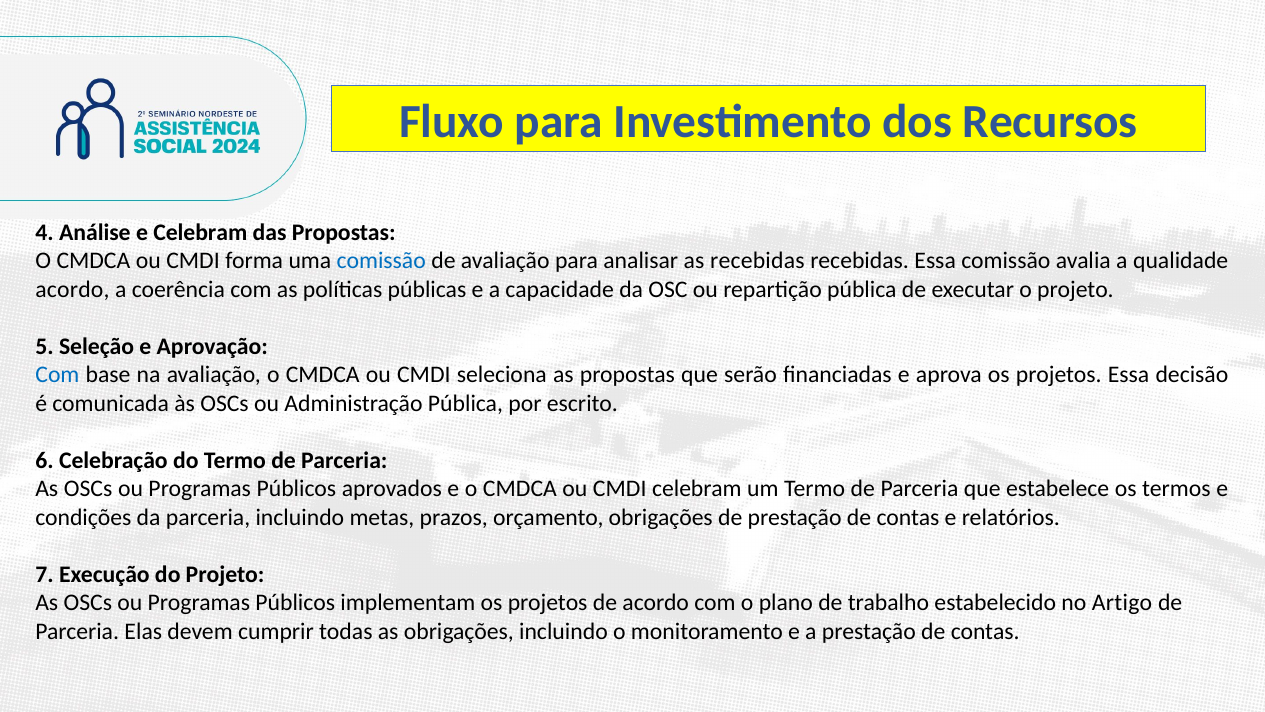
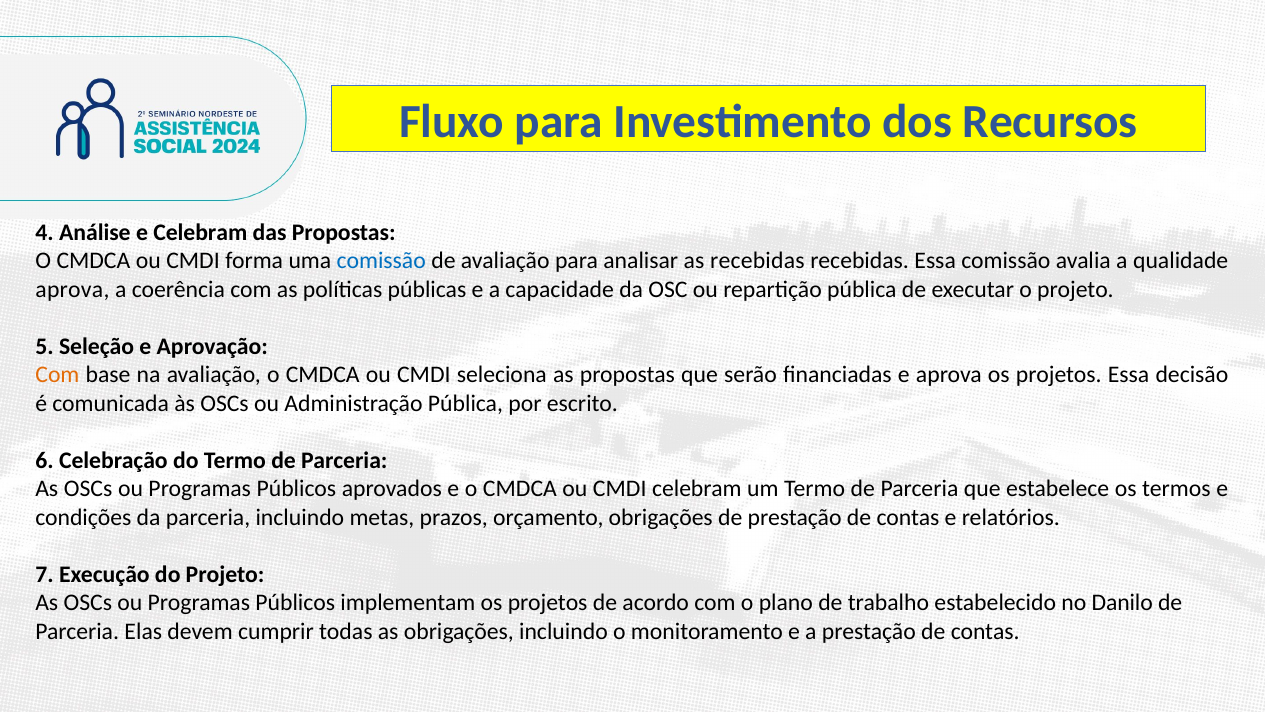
acordo: acordo -> aprova (72, 289)
Com colour: blue -> orange (57, 375)
Artigo: Artigo -> Danilo (1122, 603)
